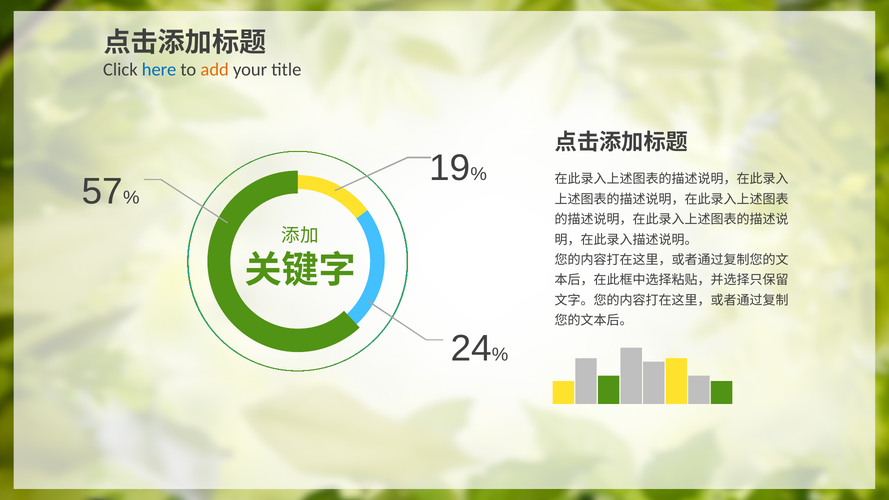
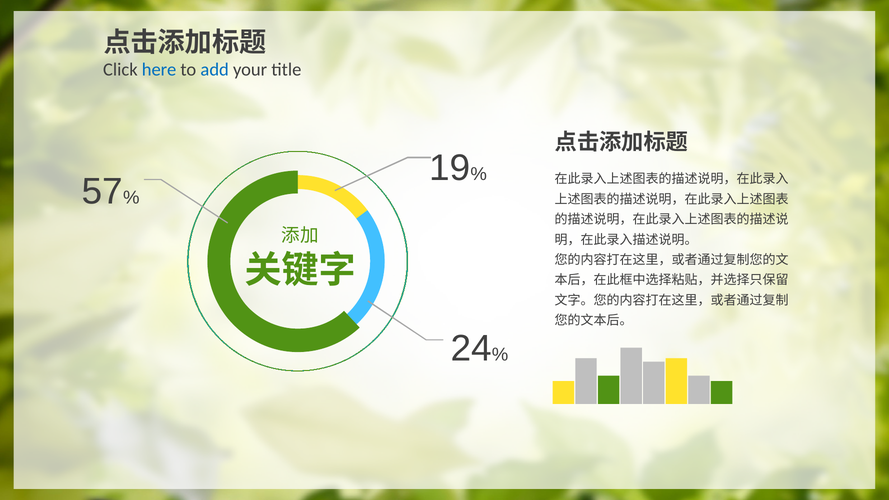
add colour: orange -> blue (215, 70)
